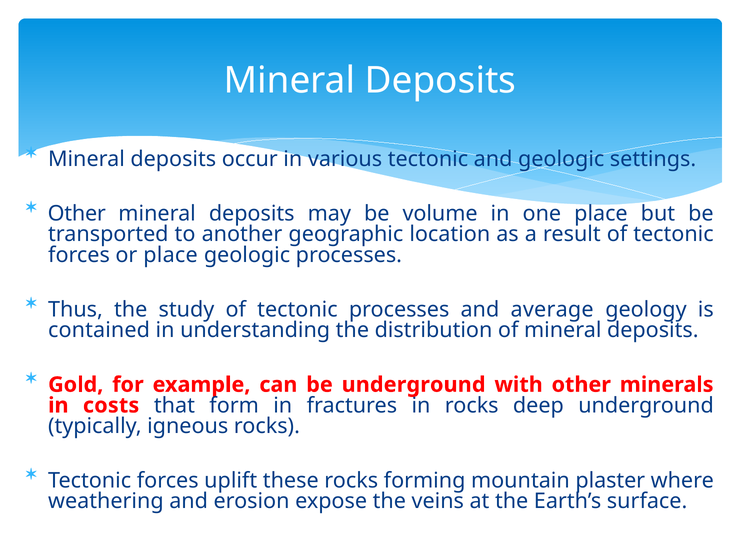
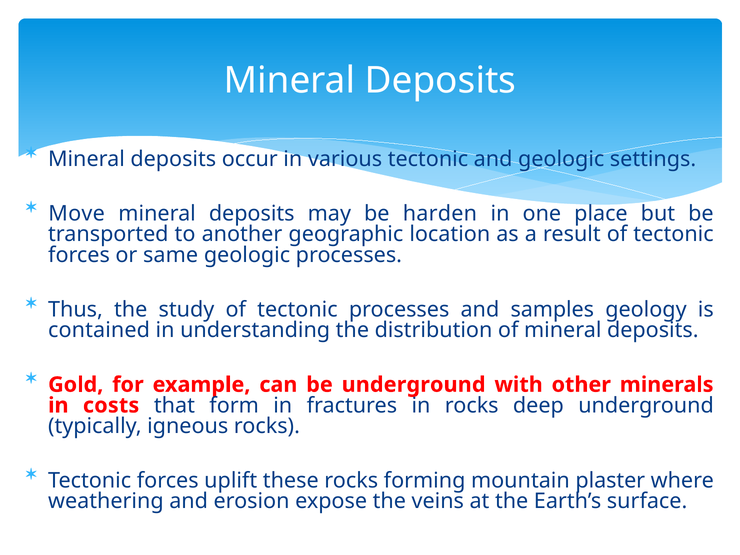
Other: Other -> Move (77, 214)
volume: volume -> harden (440, 214)
or place: place -> same (171, 255)
average: average -> samples (552, 310)
